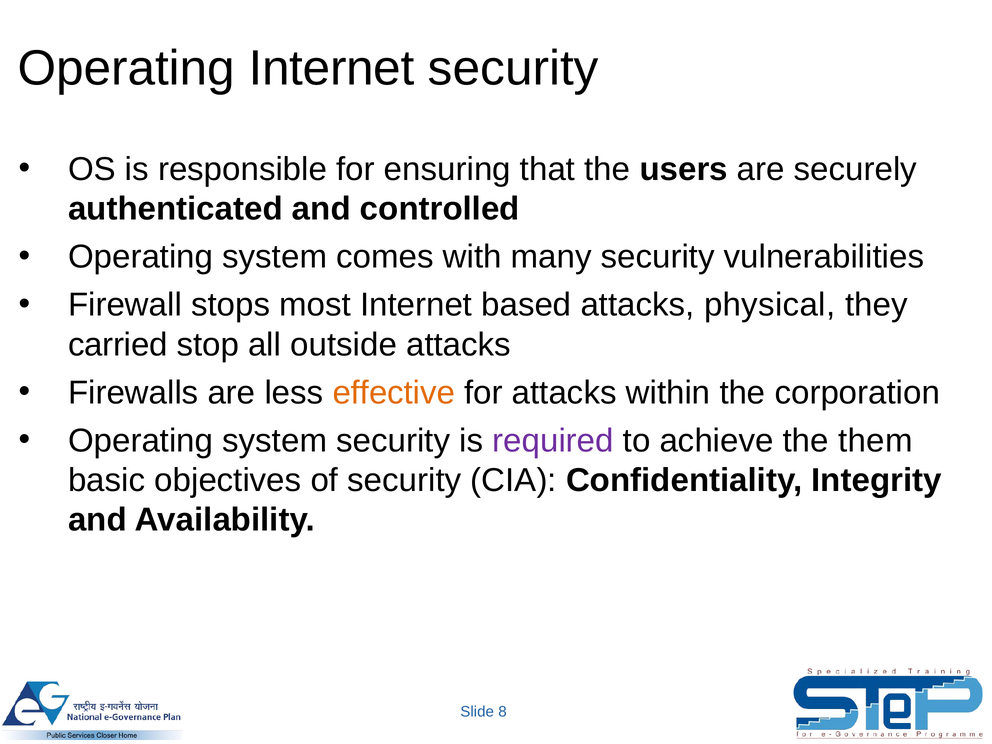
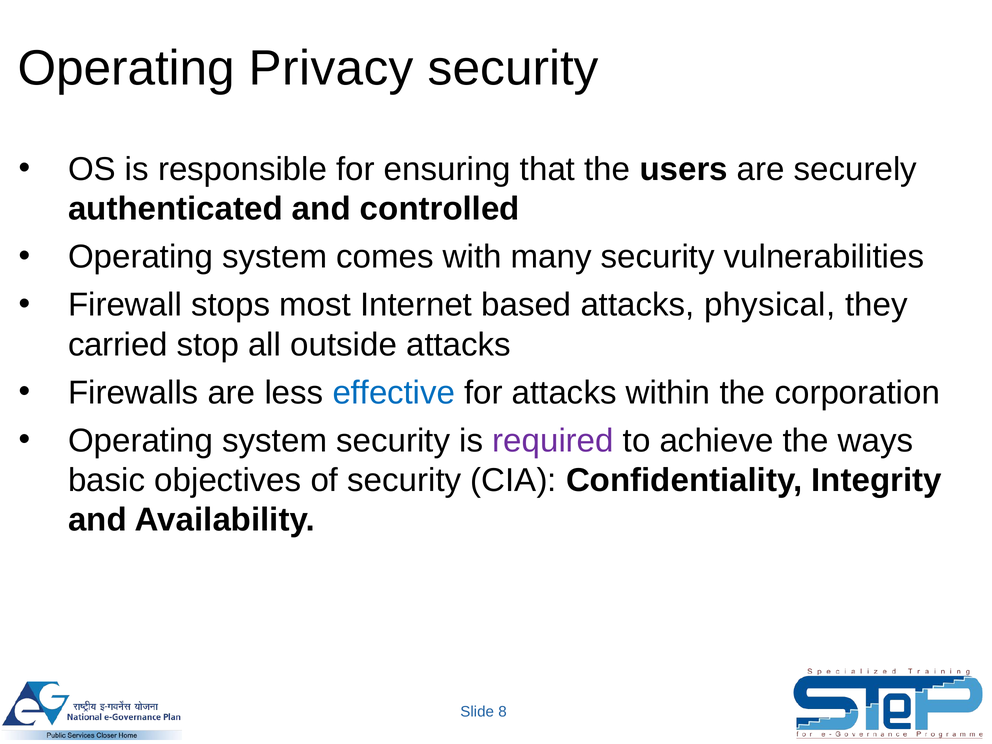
Operating Internet: Internet -> Privacy (331, 68)
effective colour: orange -> blue (394, 393)
them: them -> ways (876, 441)
